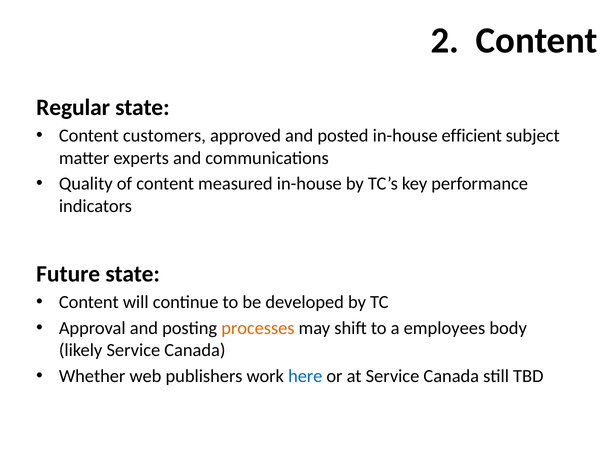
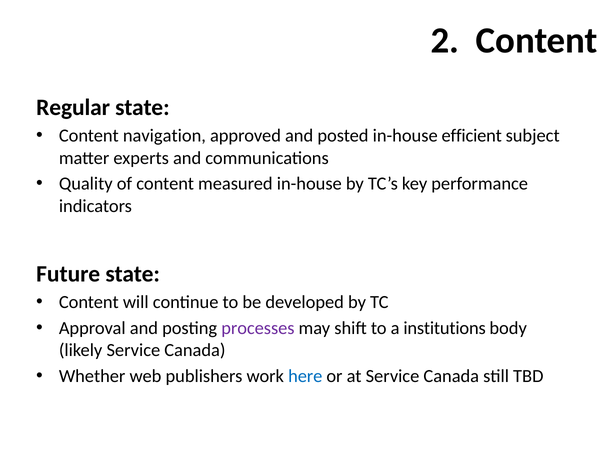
customers: customers -> navigation (164, 136)
processes colour: orange -> purple (258, 328)
employees: employees -> institutions (445, 328)
